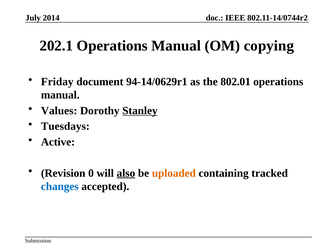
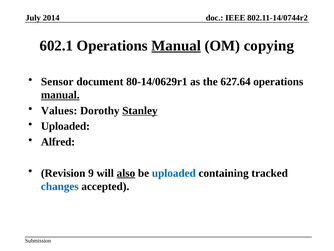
202.1: 202.1 -> 602.1 (56, 46)
Manual underline: none -> present (176, 46)
Friday: Friday -> Sensor (57, 82)
94-14/0629r1: 94-14/0629r1 -> 80-14/0629r1 (157, 82)
802.01: 802.01 -> 627.64 (236, 82)
manual underline: none -> present (60, 95)
Tuesdays: Tuesdays -> Uploaded (65, 126)
Active: Active -> Alfred (58, 142)
0: 0 -> 9 (91, 173)
uploaded colour: orange -> blue (174, 173)
